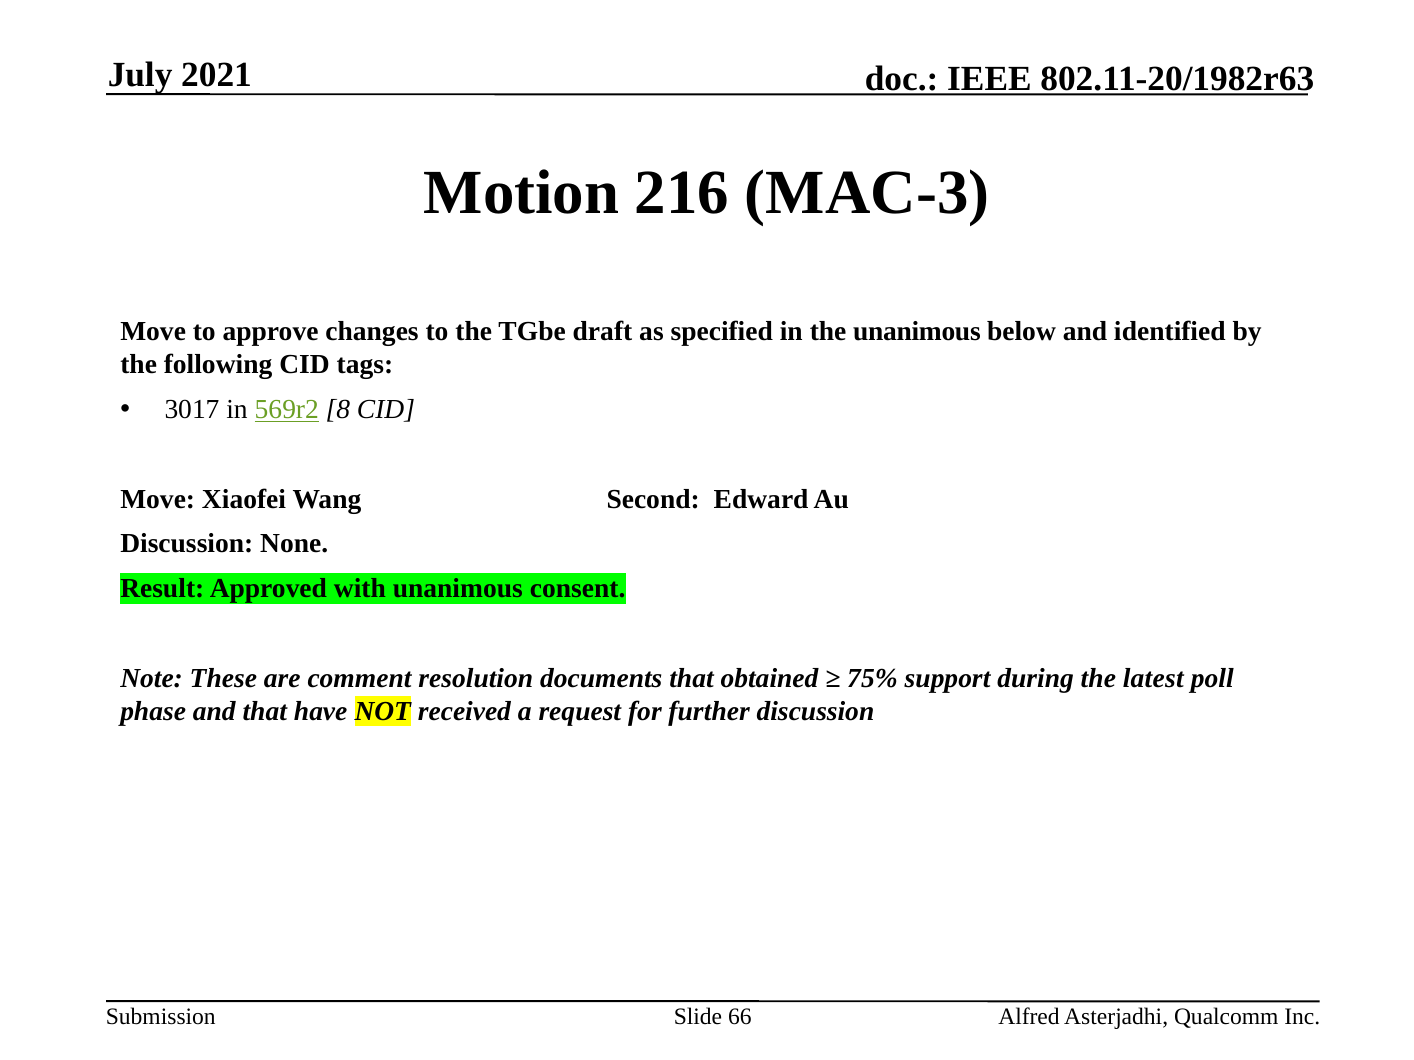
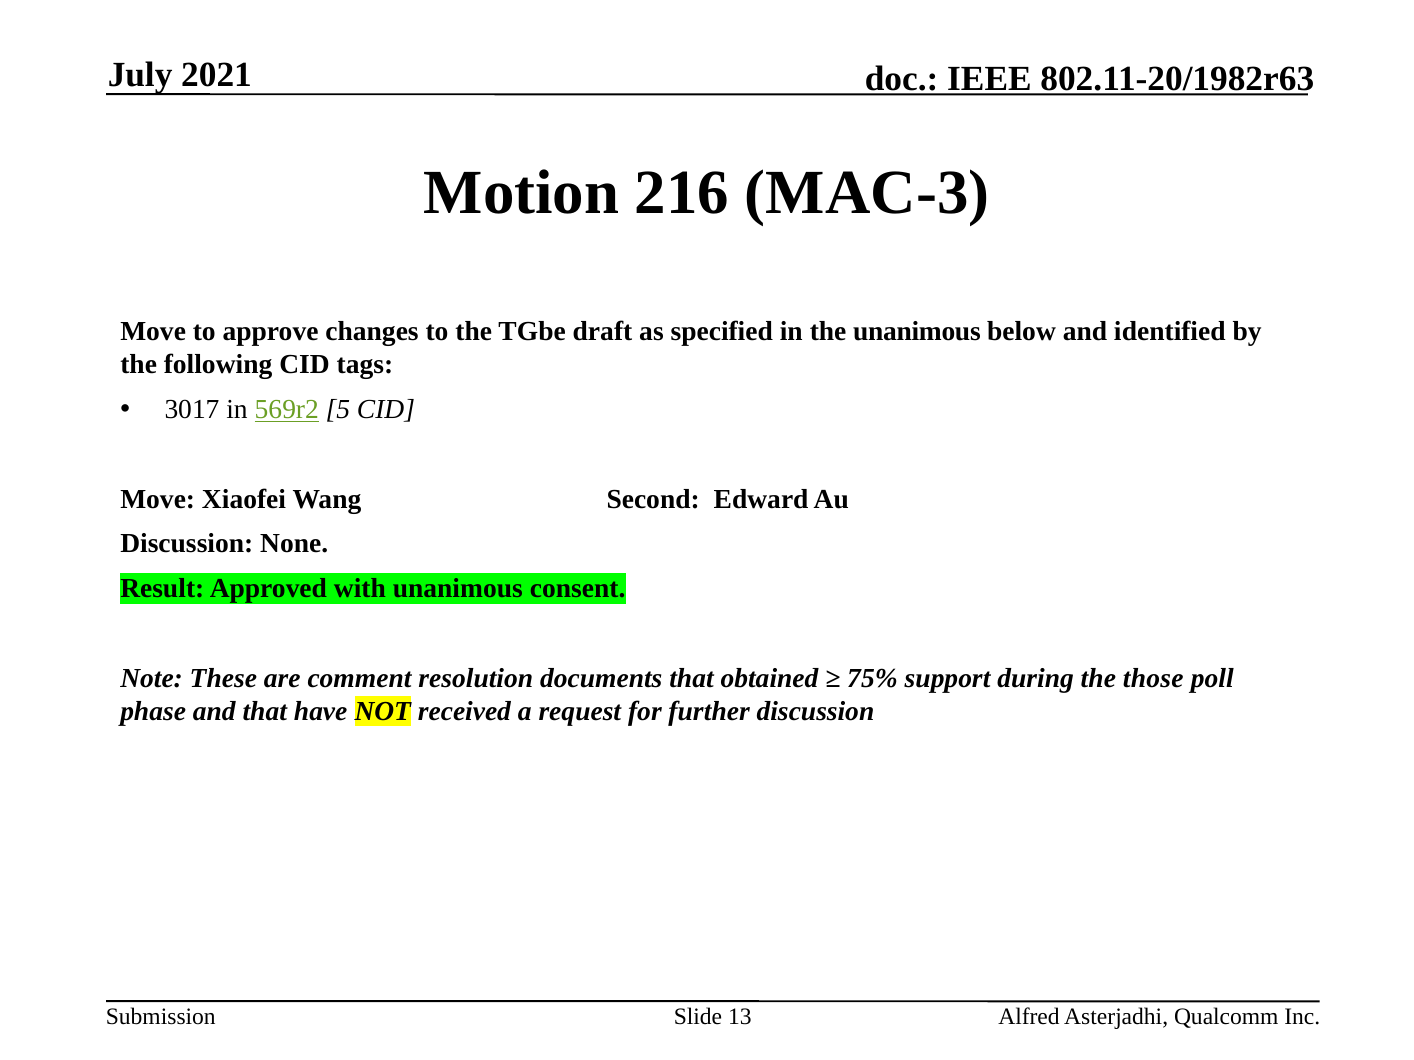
8: 8 -> 5 (338, 410)
latest: latest -> those (1153, 679)
66: 66 -> 13 (740, 1017)
